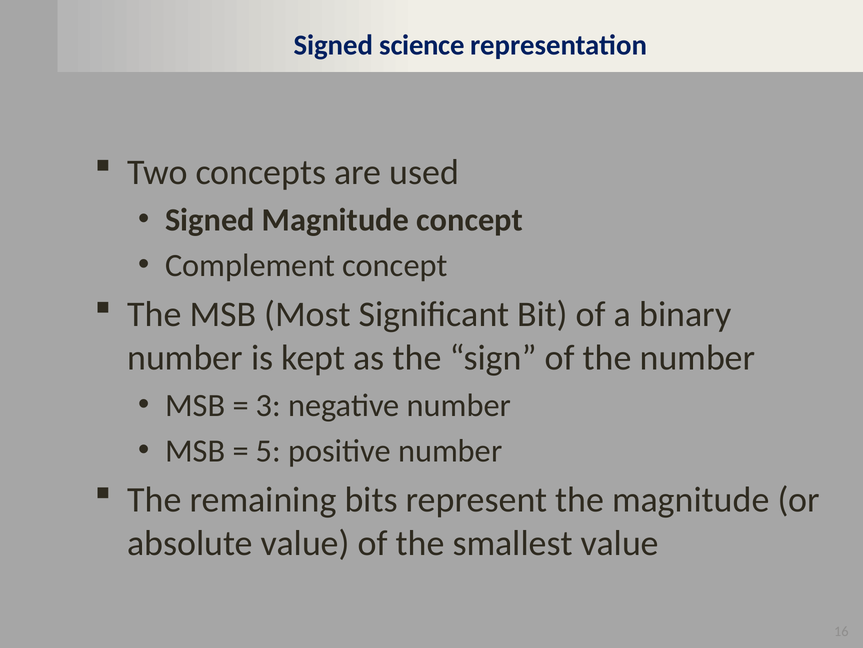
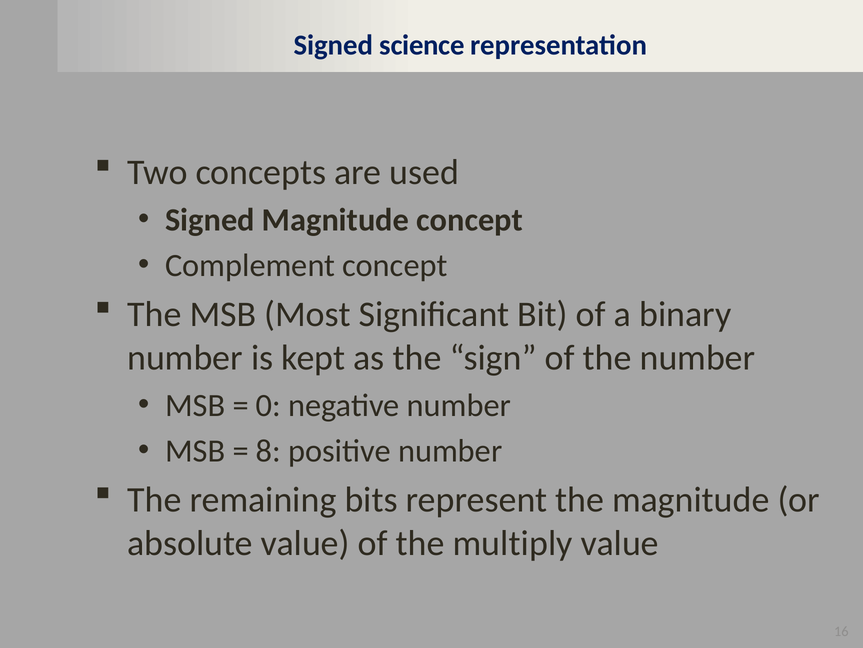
3: 3 -> 0 (268, 405)
5: 5 -> 8 (268, 450)
smallest: smallest -> multiply (513, 543)
